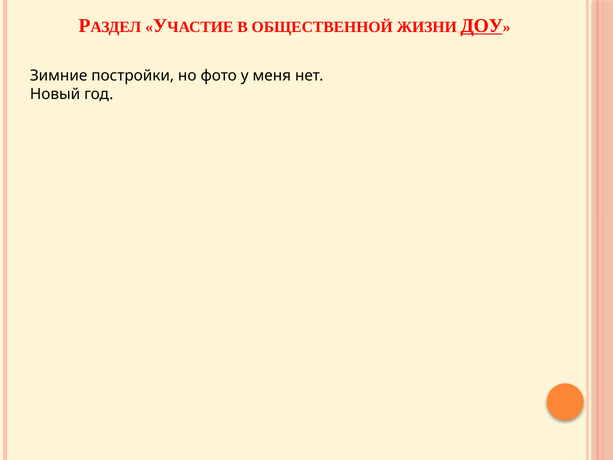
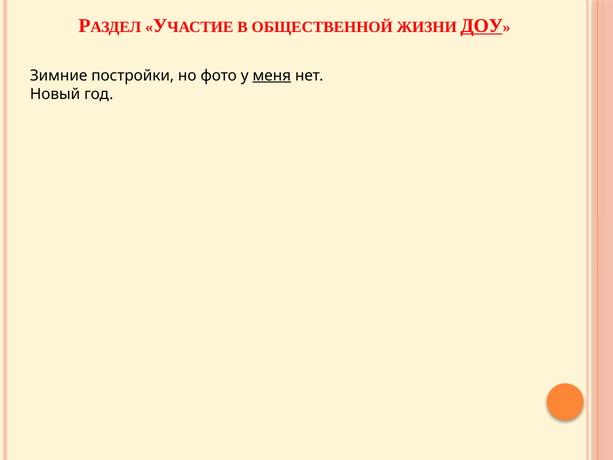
меня underline: none -> present (272, 76)
